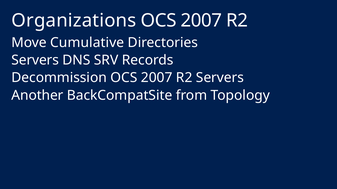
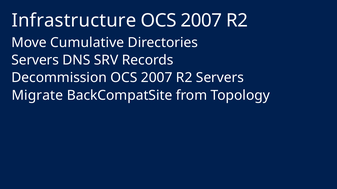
Organizations: Organizations -> Infrastructure (74, 20)
Another: Another -> Migrate (37, 96)
